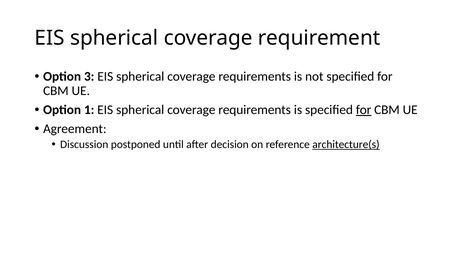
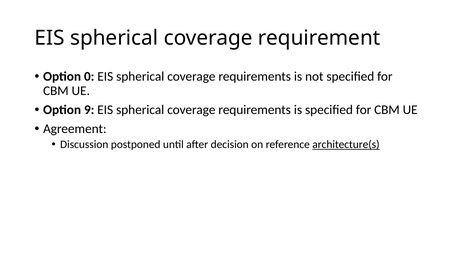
3: 3 -> 0 (89, 77)
1: 1 -> 9 (89, 110)
for underline: present -> none (364, 110)
